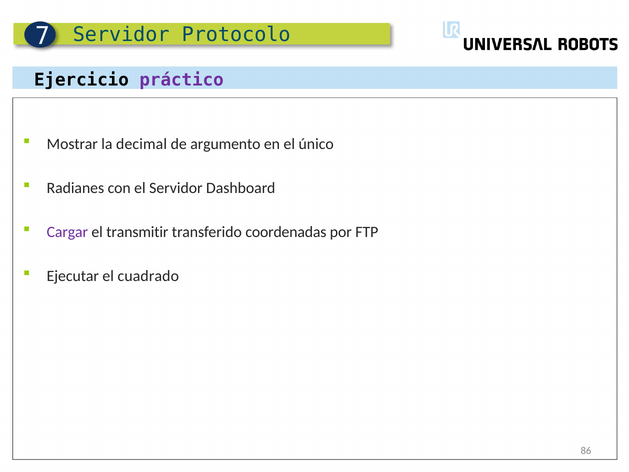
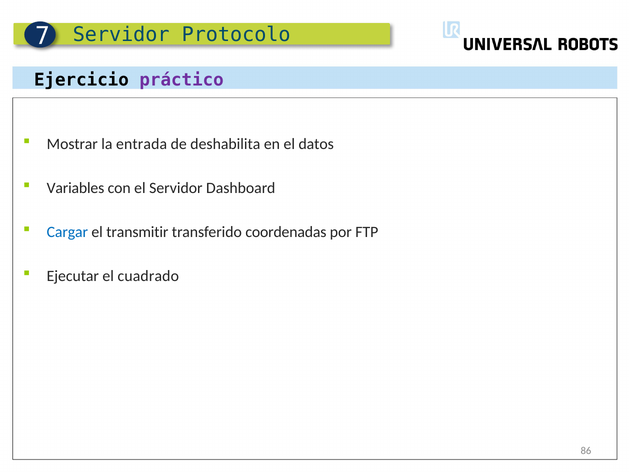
decimal: decimal -> entrada (142, 144)
argumento: argumento -> deshabilita (225, 144)
único: único -> datos (316, 144)
Radianes: Radianes -> Variables (75, 188)
Cargar colour: purple -> blue (67, 232)
